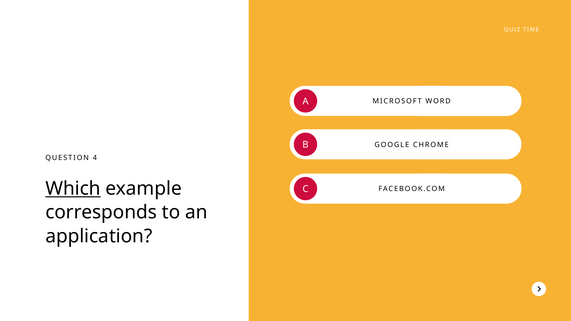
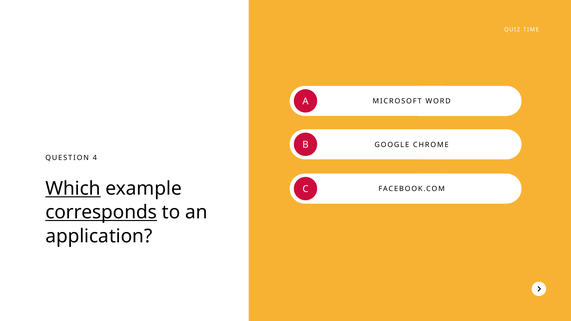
corresponds underline: none -> present (101, 212)
